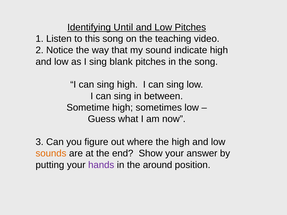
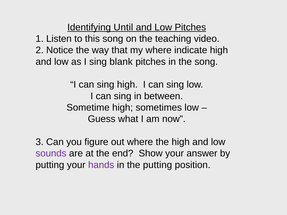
my sound: sound -> where (159, 50)
sounds colour: orange -> purple (51, 154)
the around: around -> putting (157, 165)
